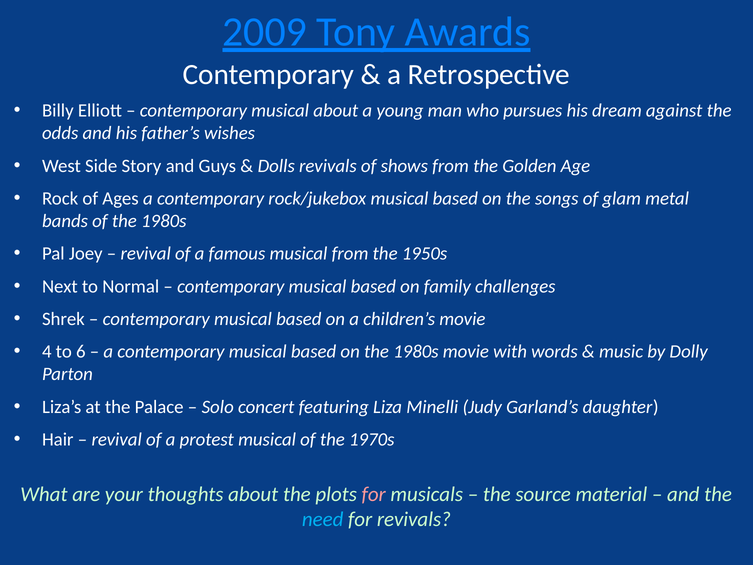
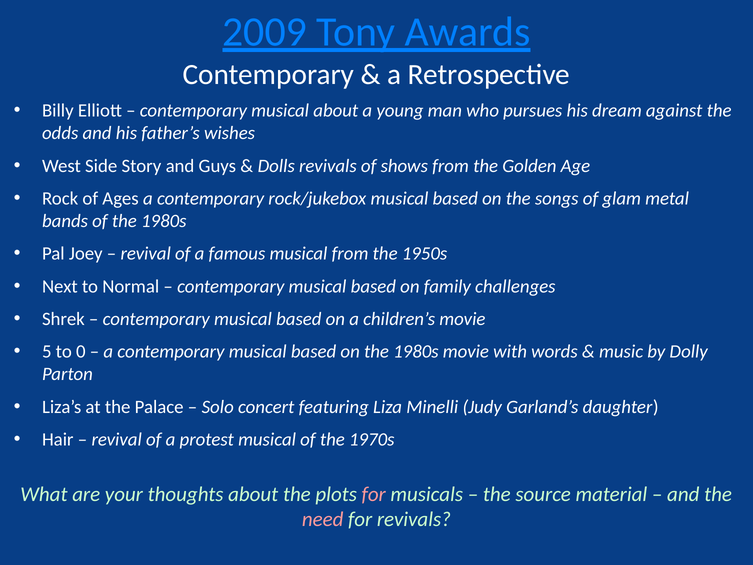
4: 4 -> 5 (47, 352)
6: 6 -> 0 (81, 352)
need colour: light blue -> pink (323, 519)
